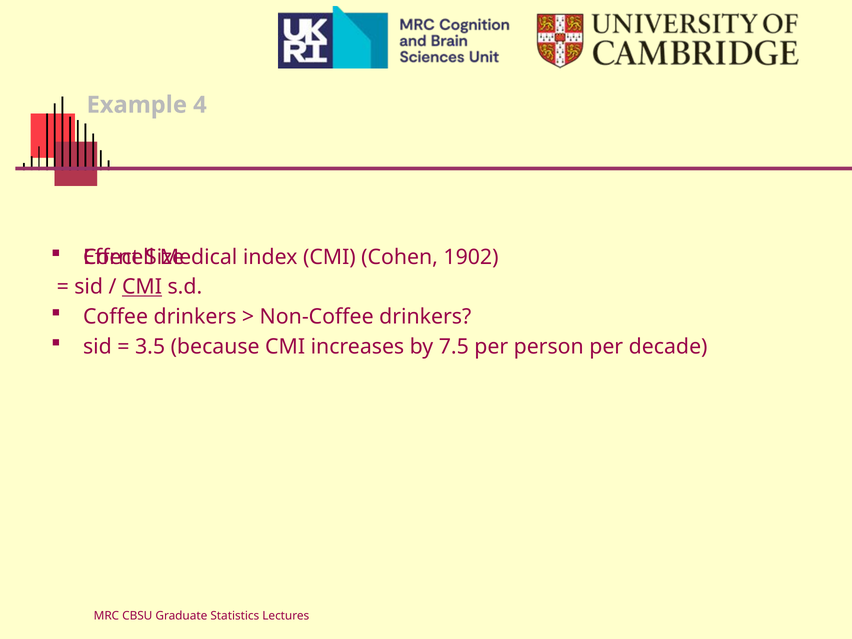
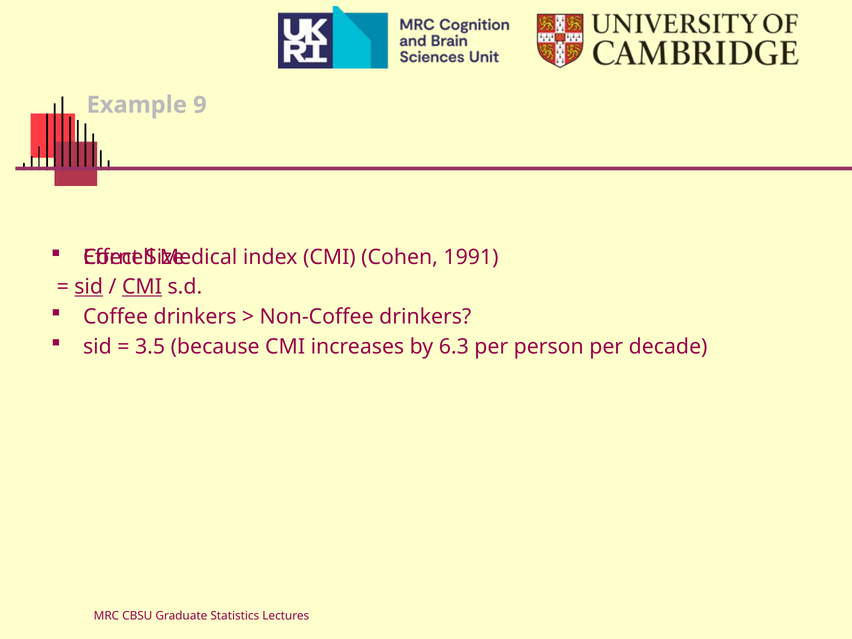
4: 4 -> 9 (200, 105)
1902: 1902 -> 1991 (471, 257)
sid underline: none -> present (89, 287)
7.5: 7.5 -> 6.3 (454, 347)
